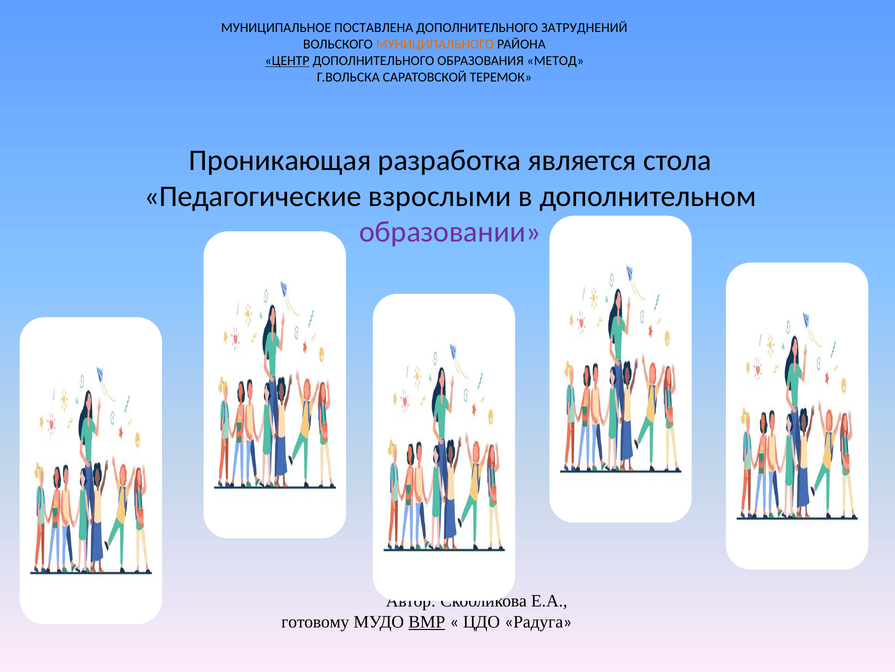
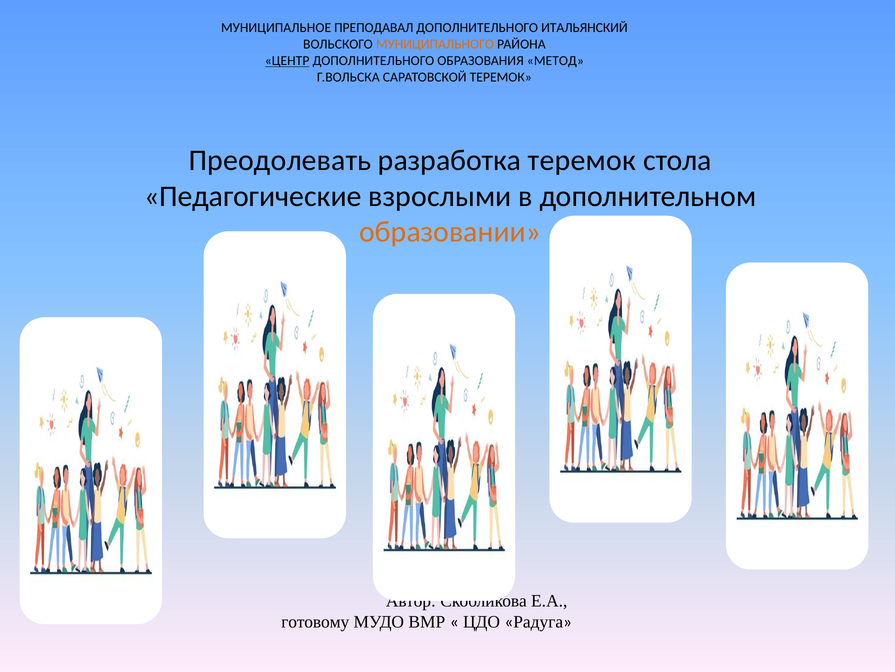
ПОСТАВЛЕНА: ПОСТАВЛЕНА -> ПРЕПОДАВАЛ (374, 28)
ЗАТРУДНЕНИЙ: ЗАТРУДНЕНИЙ -> ИТАЛЬЯНСКИЙ (584, 28)
Проникающая: Проникающая -> Преодолевать (280, 160)
разработка является: является -> теремок (582, 160)
образовании colour: purple -> orange (450, 232)
ВМР underline: present -> none (427, 621)
